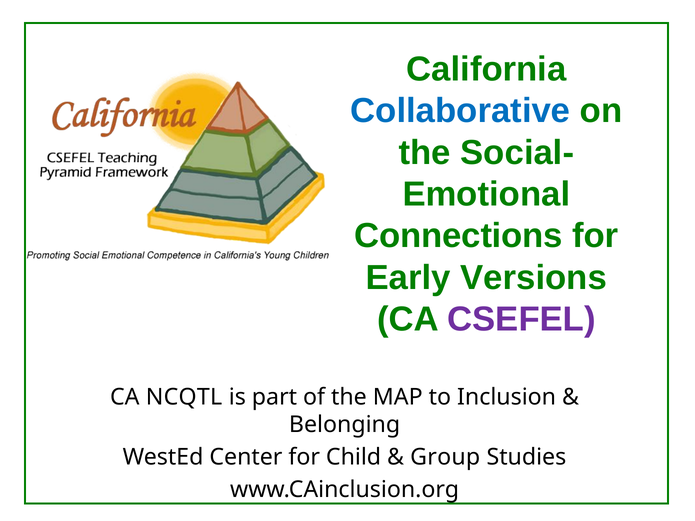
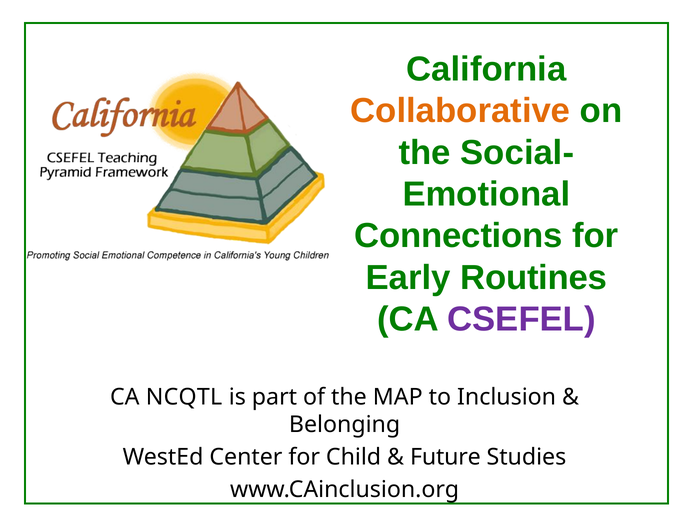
Collaborative colour: blue -> orange (460, 111)
Versions: Versions -> Routines (534, 278)
Group: Group -> Future (445, 457)
